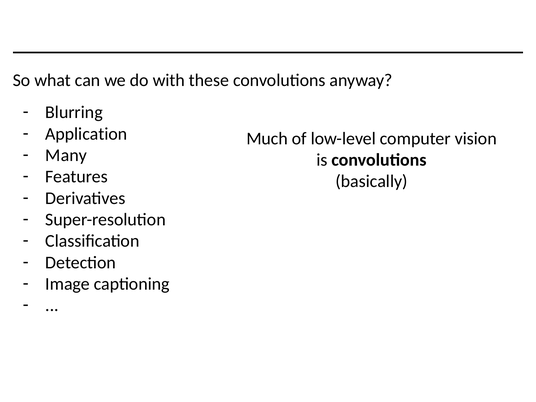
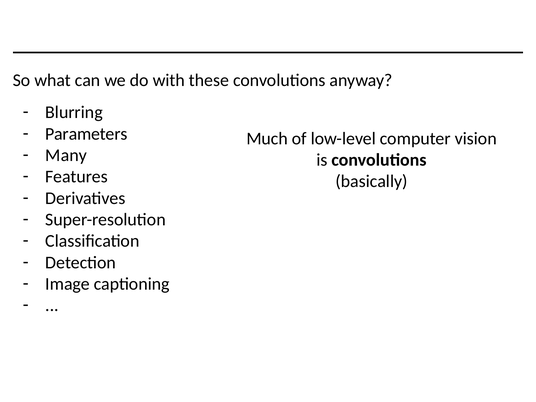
Application: Application -> Parameters (86, 134)
